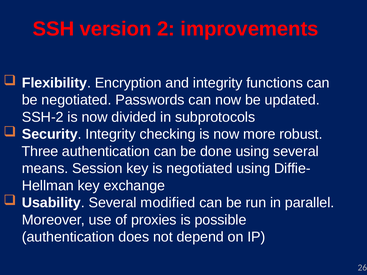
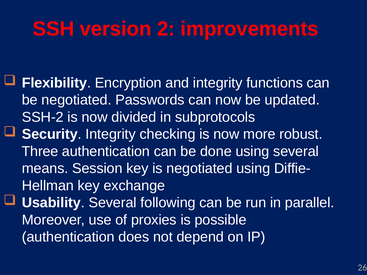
modified: modified -> following (168, 203)
